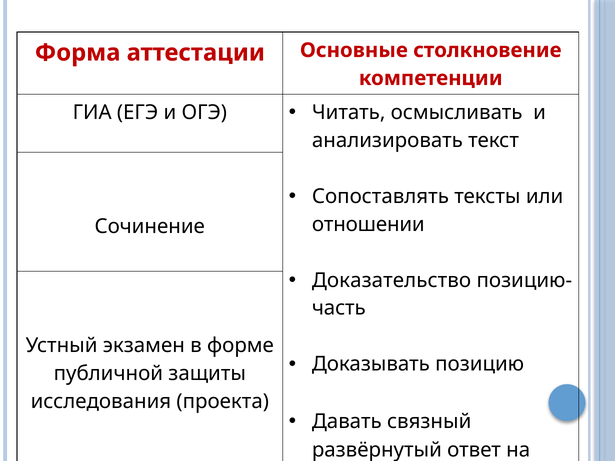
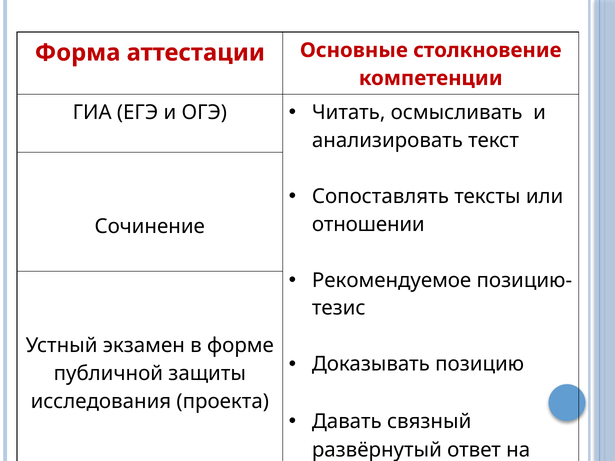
Доказательство: Доказательство -> Рекомендуемое (392, 280)
часть: часть -> тезис (339, 308)
